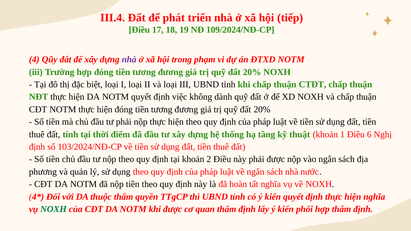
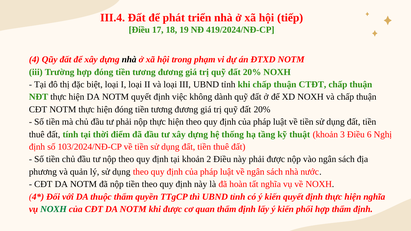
109/2024/NĐ-CP: 109/2024/NĐ-CP -> 419/2024/NĐ-CP (240, 30)
nhà colour: purple -> black (129, 60)
1: 1 -> 3 (342, 134)
